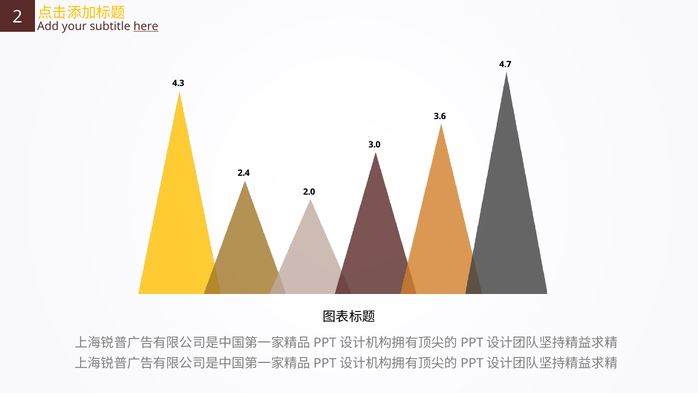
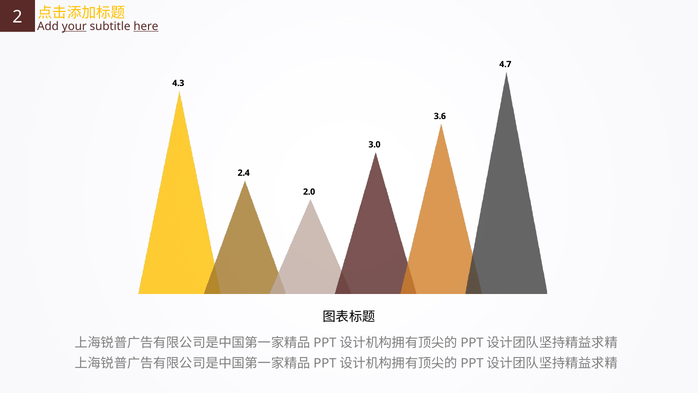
your underline: none -> present (74, 26)
